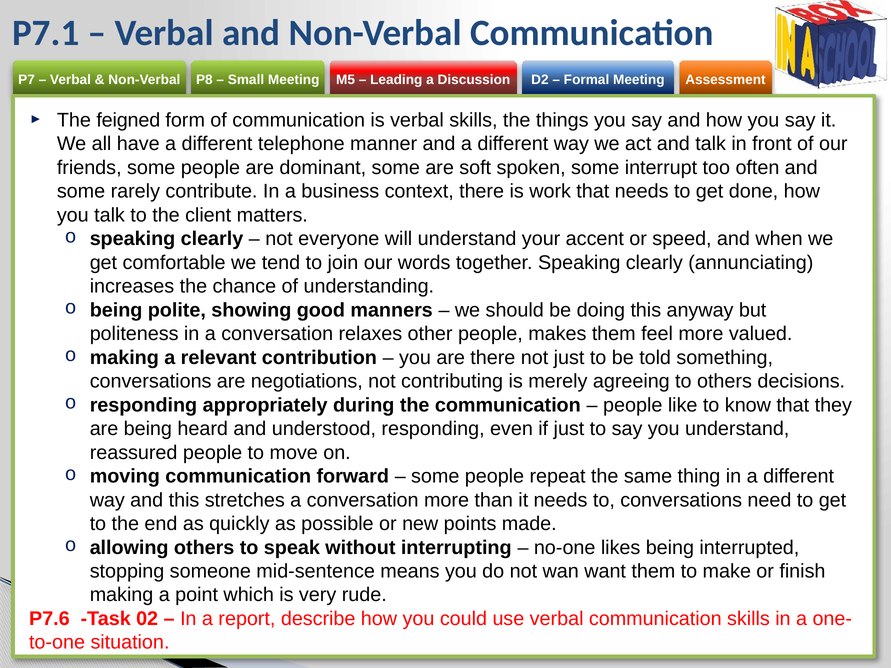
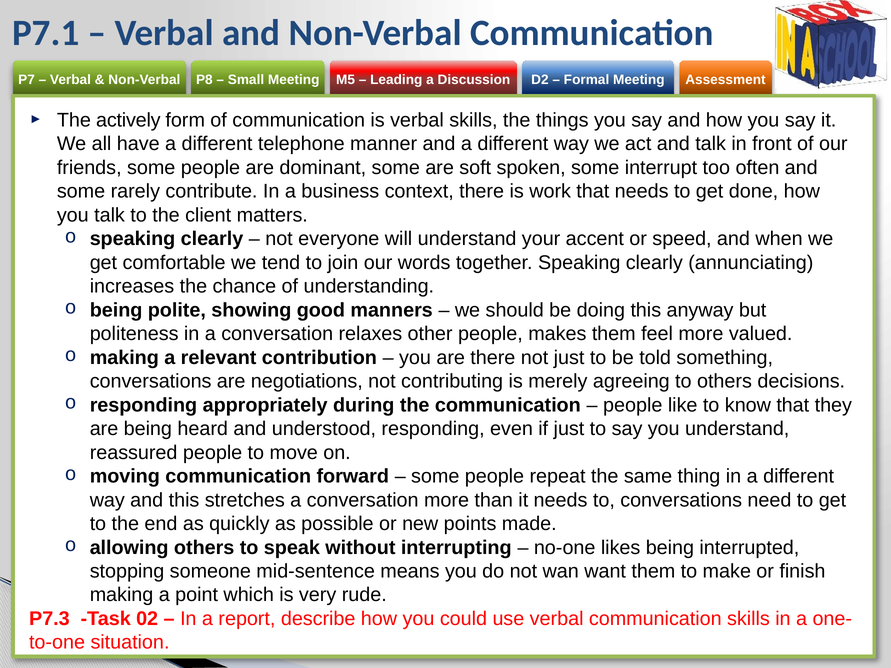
feigned: feigned -> actively (128, 120)
P7.6: P7.6 -> P7.3 (49, 619)
